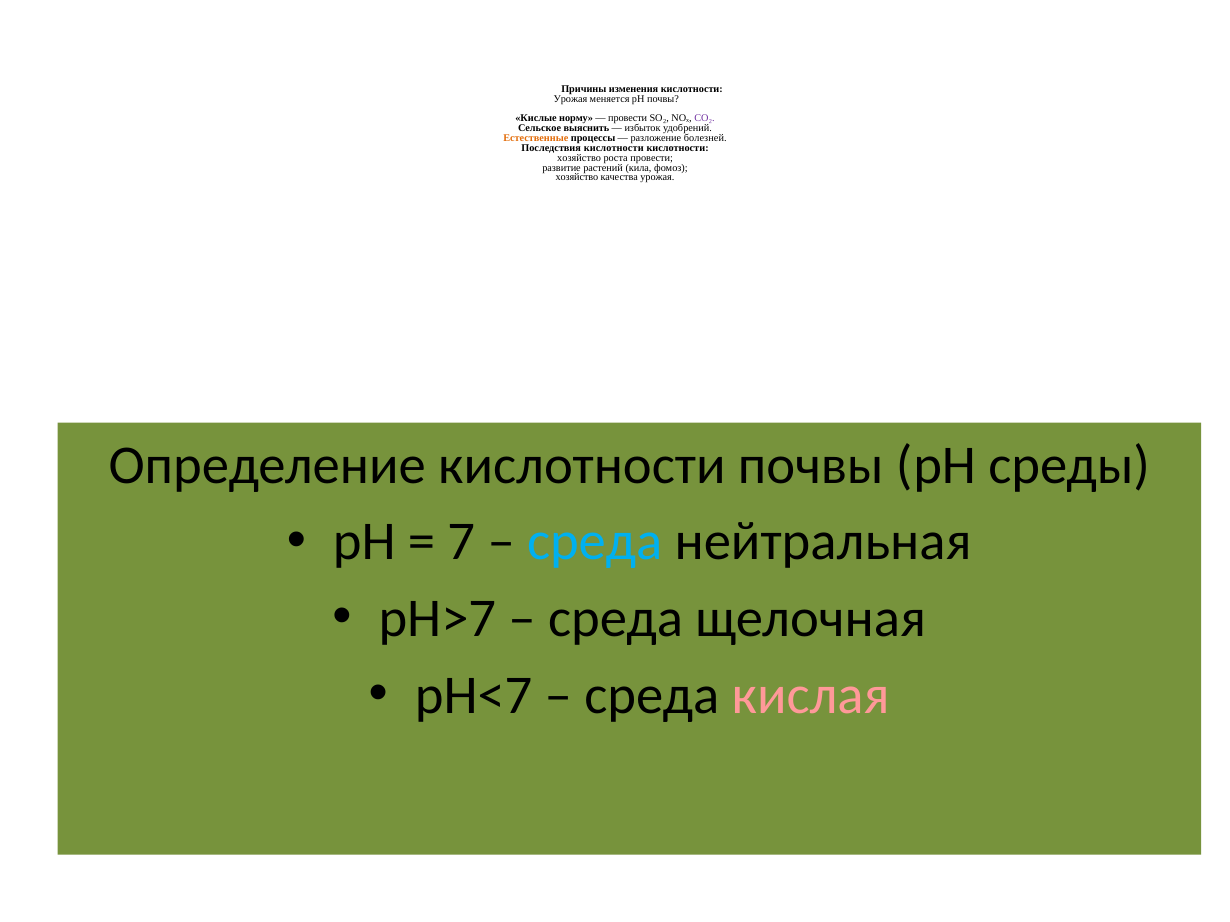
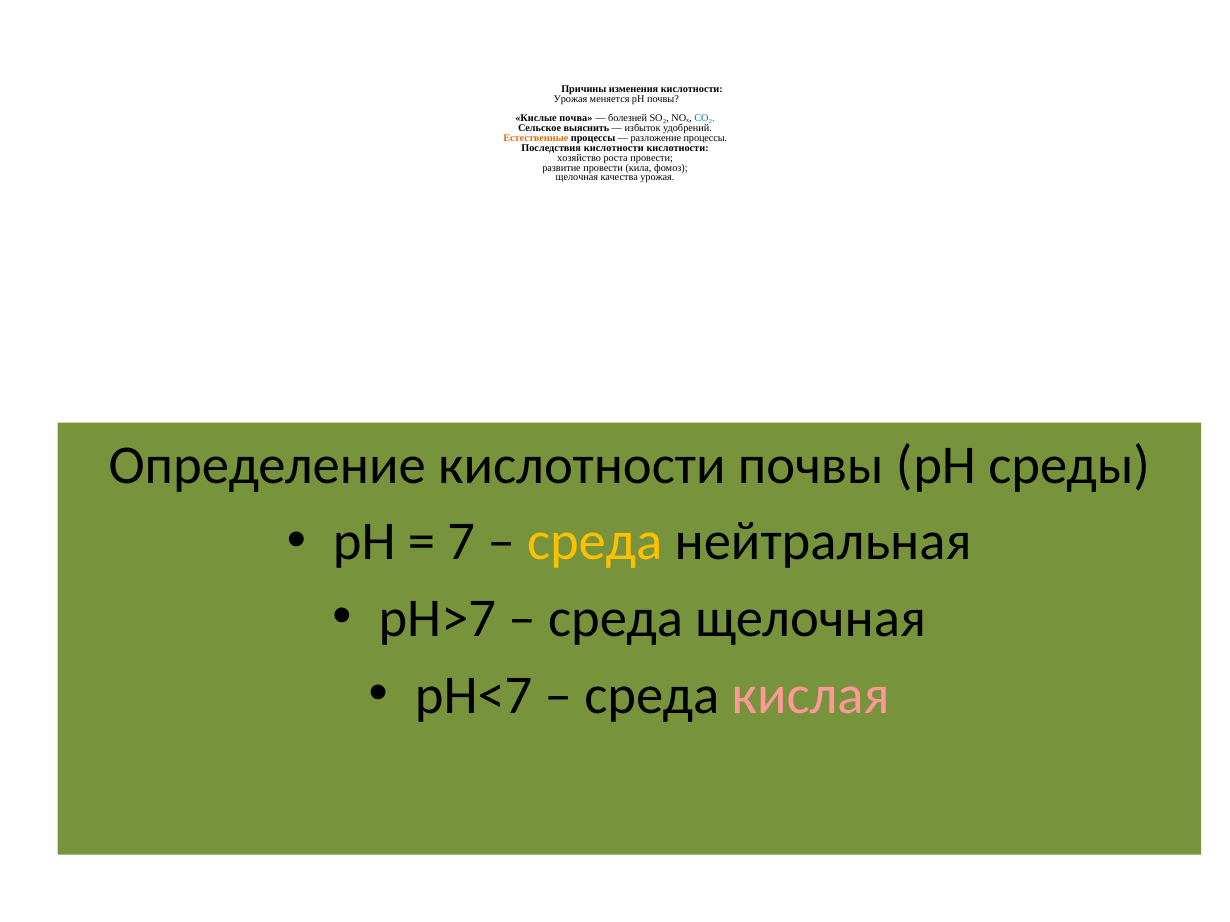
норму: норму -> почва (576, 119)
провести: провести -> болезней (628, 119)
CO₂ colour: purple -> blue (705, 119)
разложение болезней: болезней -> процессы (705, 138)
развитие растений: растений -> провести (603, 168)
хозяйство: хозяйство -> щелочная (577, 178)
среда colour: light blue -> yellow (595, 542)
